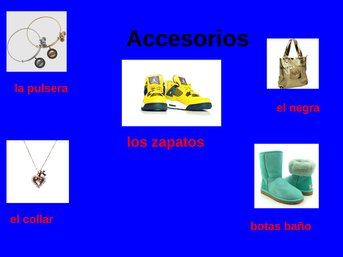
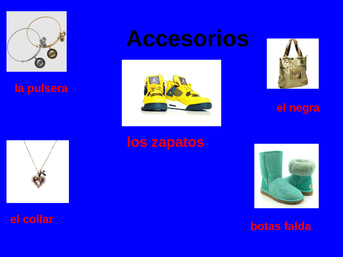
baño: baño -> falda (298, 227)
